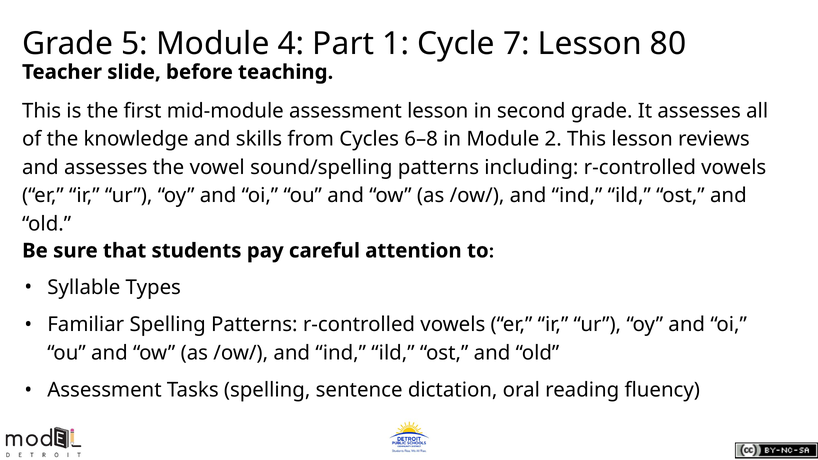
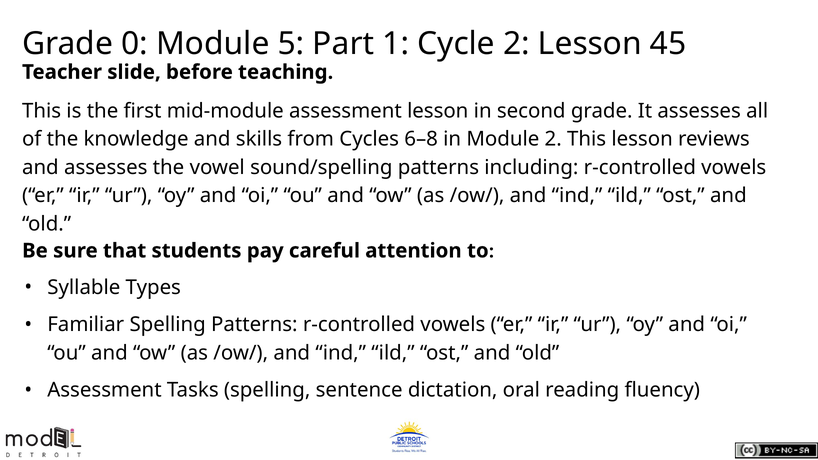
5: 5 -> 0 (135, 44)
4: 4 -> 5 (291, 44)
Cycle 7: 7 -> 2 (516, 44)
80: 80 -> 45 (668, 44)
